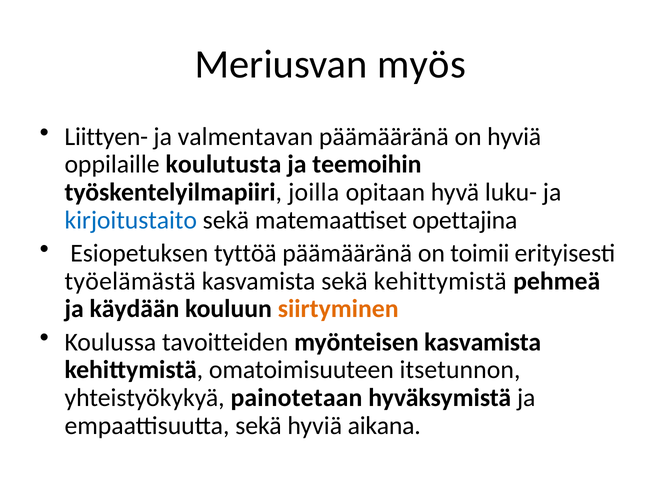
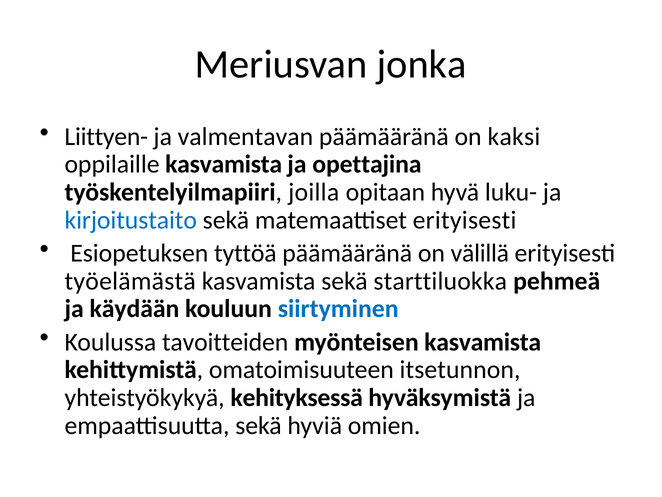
myös: myös -> jonka (422, 64)
on hyviä: hyviä -> kaksi (514, 136)
oppilaille koulutusta: koulutusta -> kasvamista (224, 164)
teemoihin: teemoihin -> opettajina (367, 164)
matemaattiset opettajina: opettajina -> erityisesti (465, 220)
toimii: toimii -> välillä (480, 253)
sekä kehittymistä: kehittymistä -> starttiluokka (440, 281)
siirtyminen colour: orange -> blue (338, 309)
painotetaan: painotetaan -> kehityksessä (297, 397)
aikana: aikana -> omien (384, 425)
